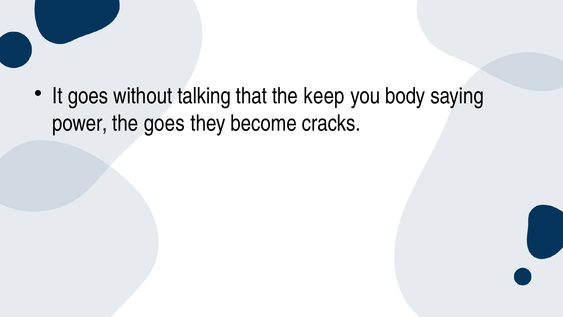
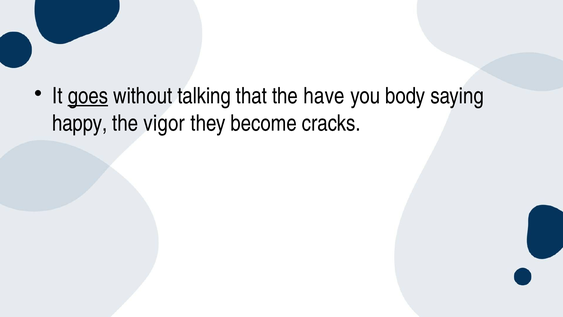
goes underline: none -> present (88, 96)
keep: keep -> have (324, 96)
power: power -> happy (80, 123)
the goes: goes -> vigor (164, 123)
